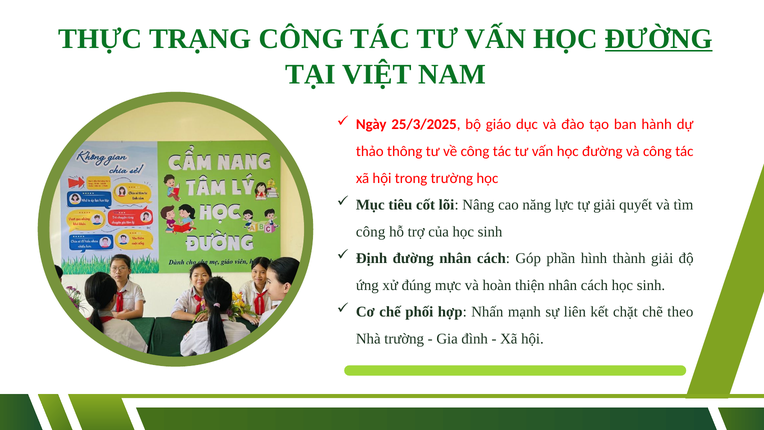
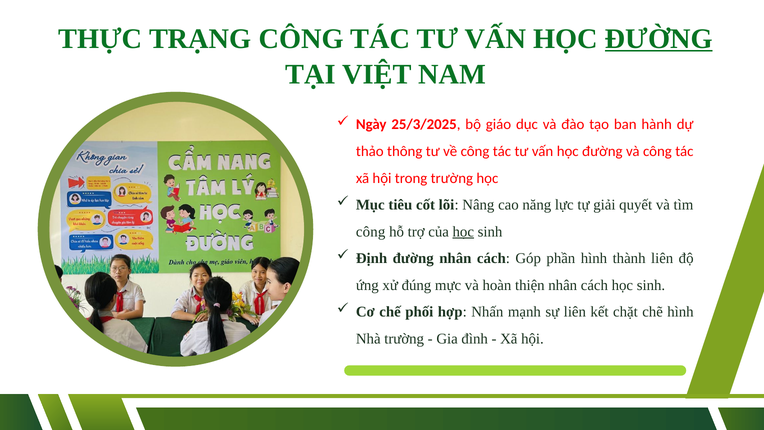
học underline: none -> present (463, 232)
thành giải: giải -> liên (662, 258)
chẽ theo: theo -> hình (680, 312)
